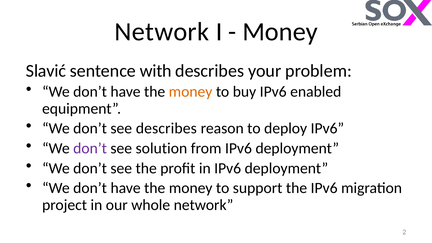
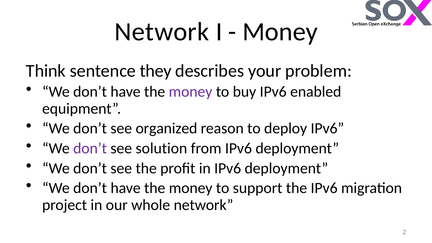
Slavić: Slavić -> Think (46, 71)
with: with -> they (156, 71)
money colour: orange -> purple (191, 92)
see describes: describes -> organized (166, 128)
